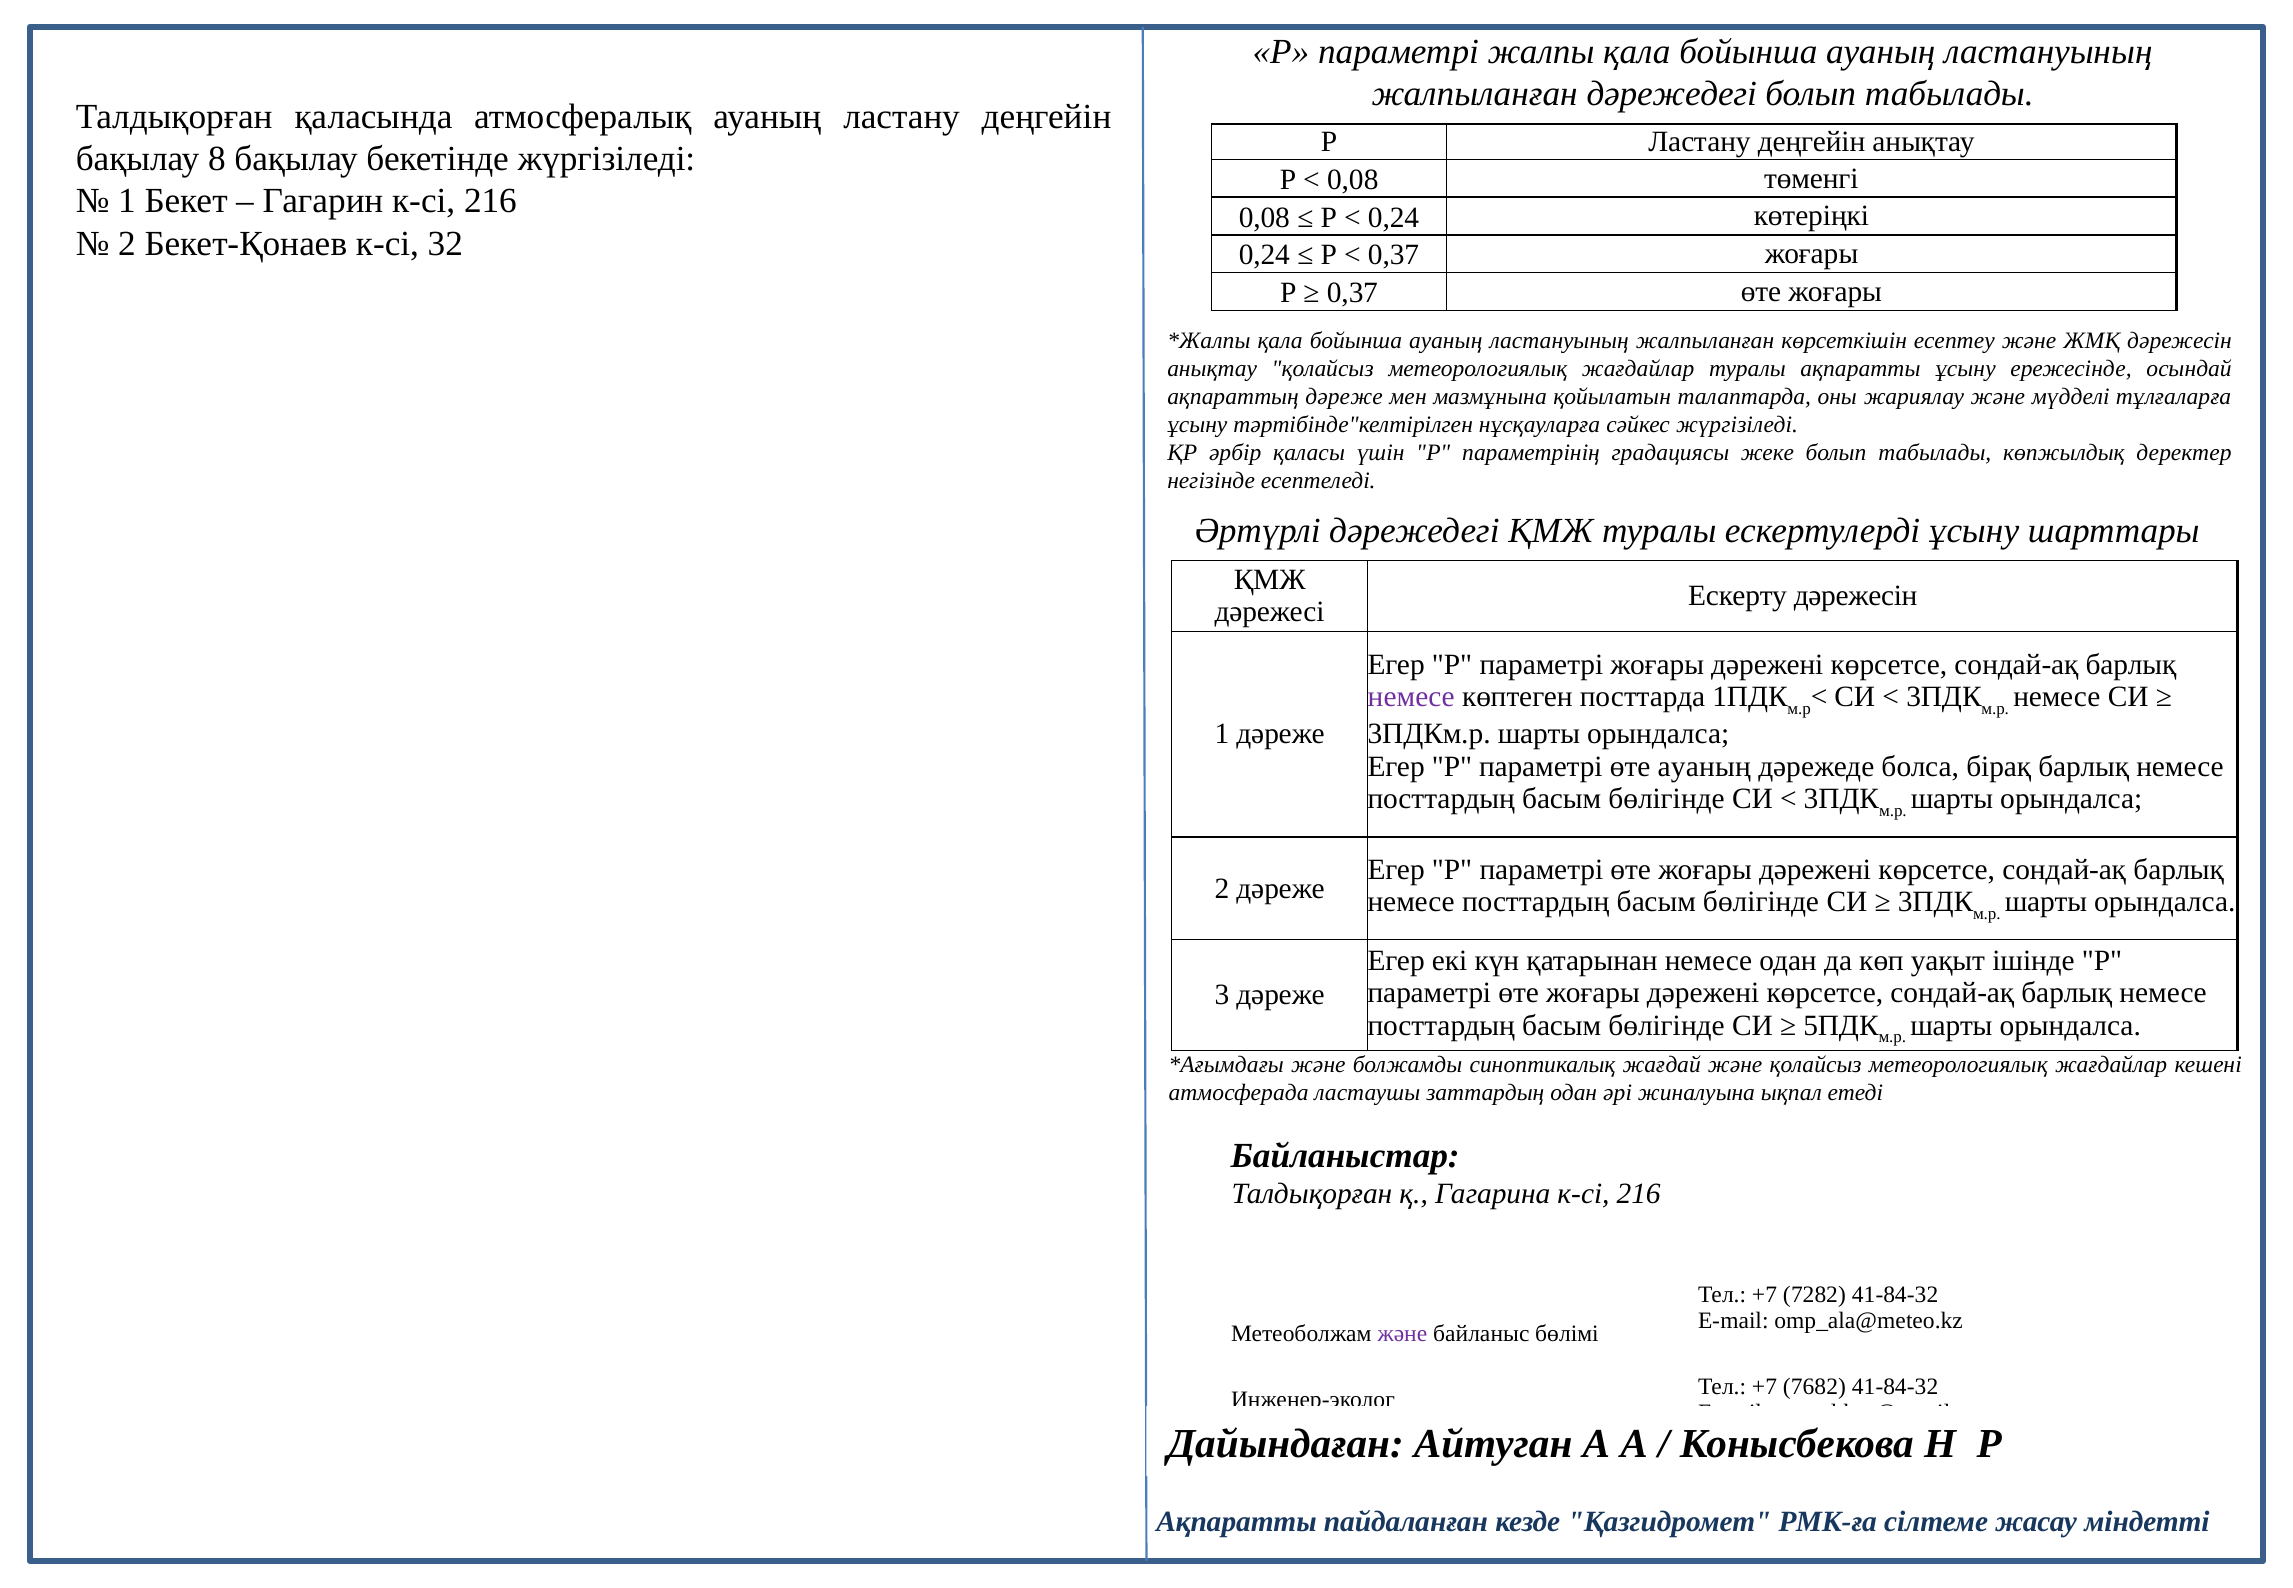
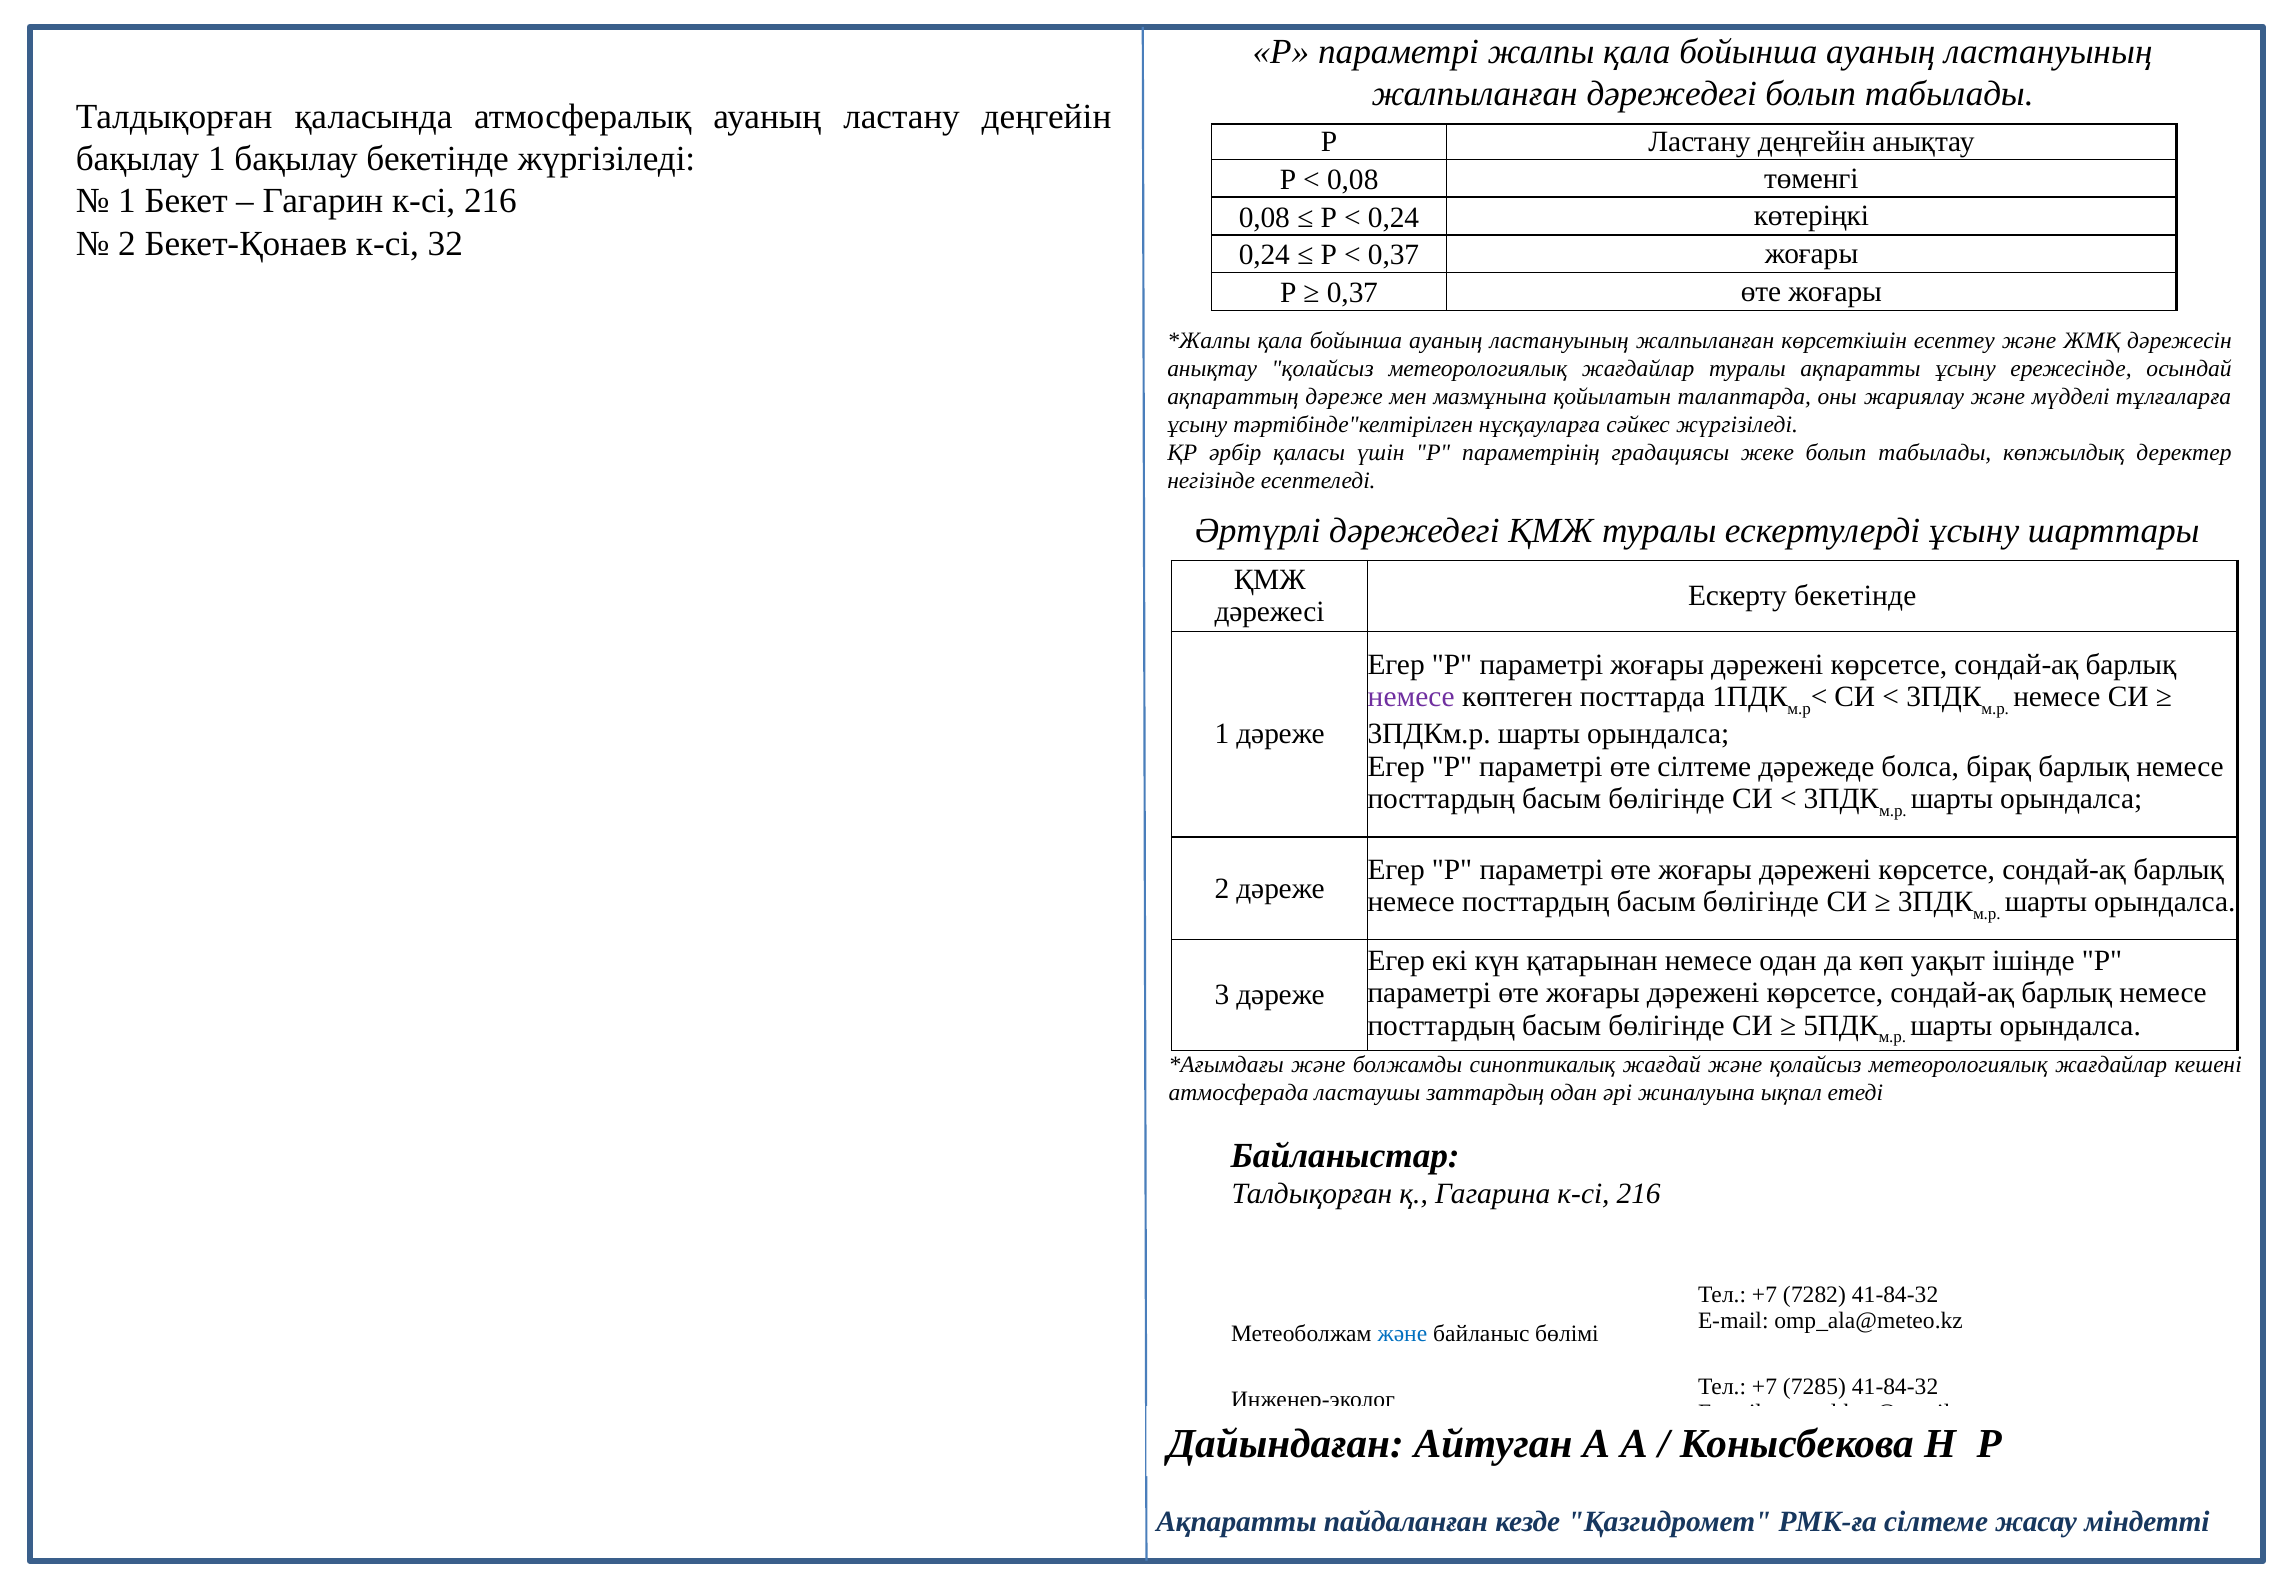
бақылау 8: 8 -> 1 (217, 159)
Ескерту дәрежесін: дәрежесін -> бекетінде (1855, 596)
өте ауаның: ауаның -> сілтеме (1704, 766)
және colour: purple -> blue (1402, 1333)
7682: 7682 -> 7285 (1814, 1386)
